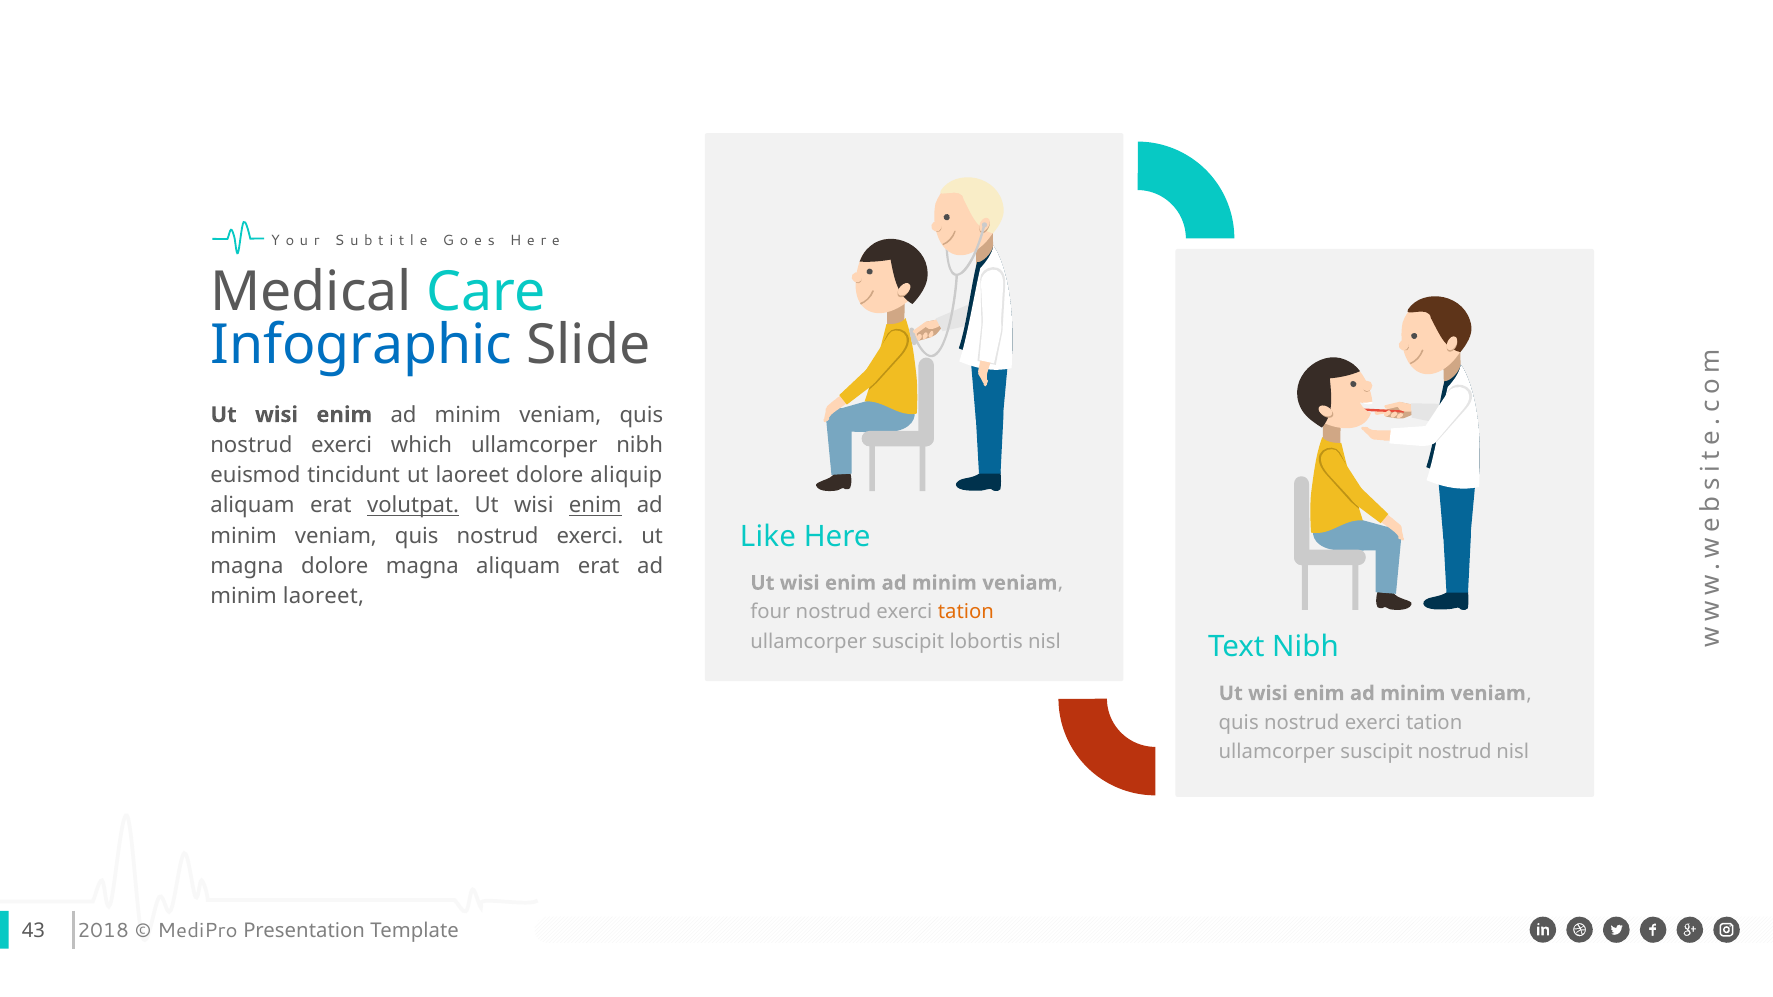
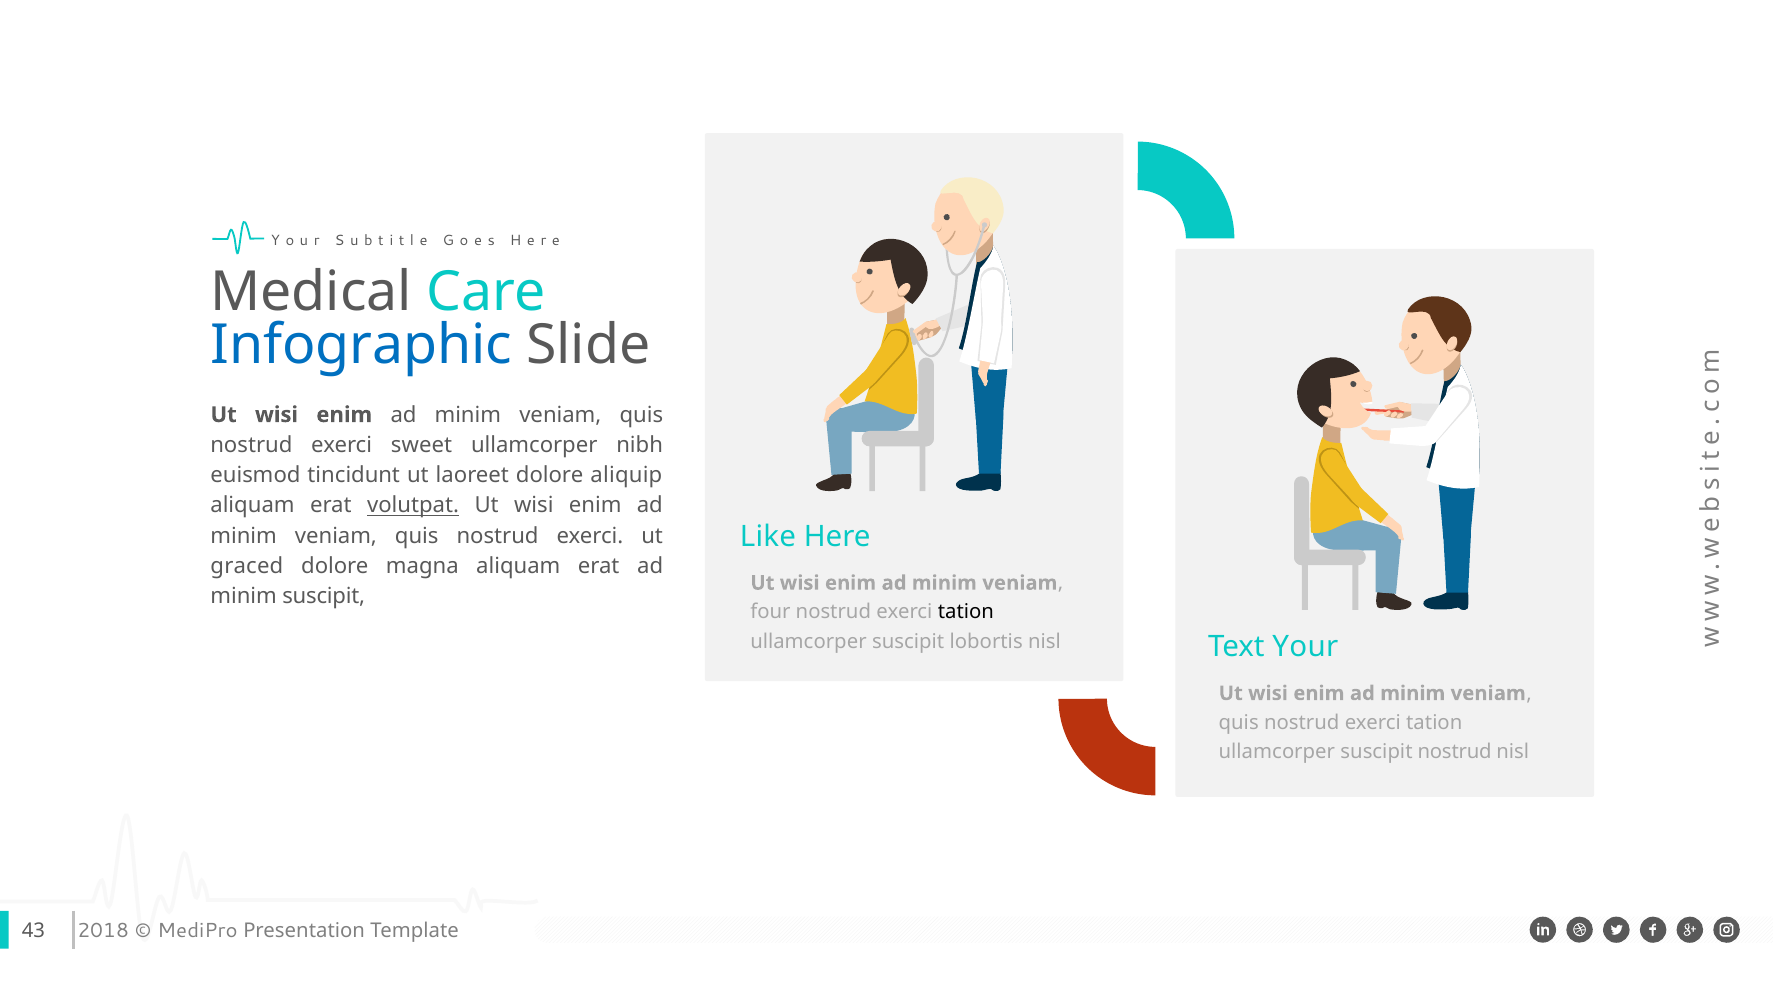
which: which -> sweet (422, 445)
enim underline: present -> none (595, 506)
magna: magna -> graced (247, 566)
minim laoreet: laoreet -> suscipit (324, 597)
tation colour: orange -> black (966, 612)
Text Nibh: Nibh -> Your (1305, 647)
